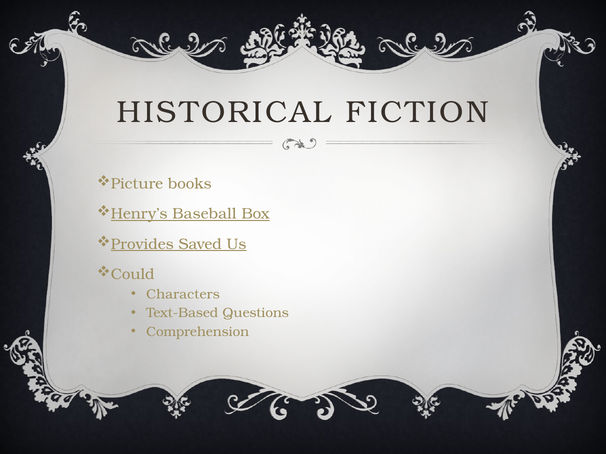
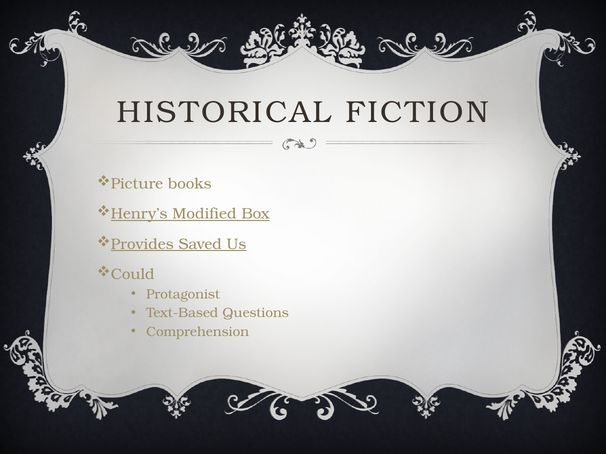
Baseball: Baseball -> Modified (204, 214)
Characters: Characters -> Protagonist (183, 294)
